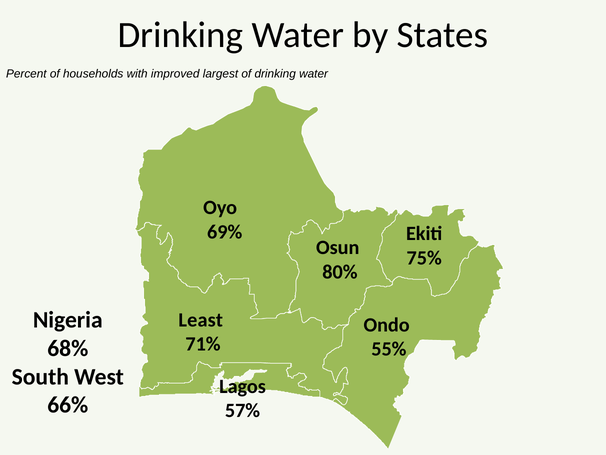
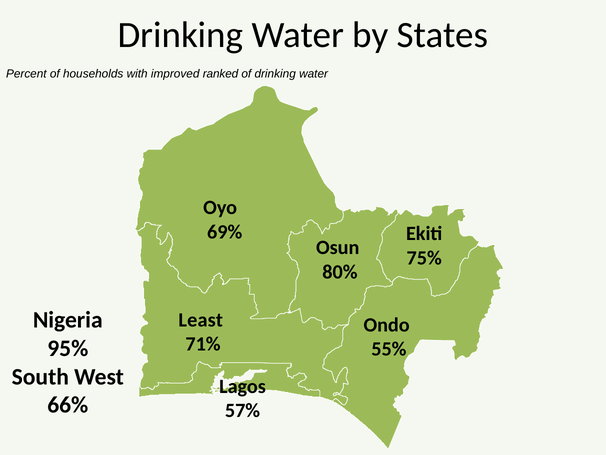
largest: largest -> ranked (221, 74)
68%: 68% -> 95% (68, 348)
